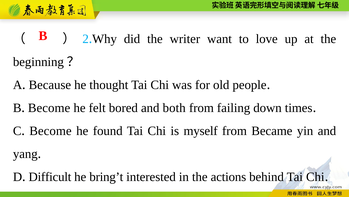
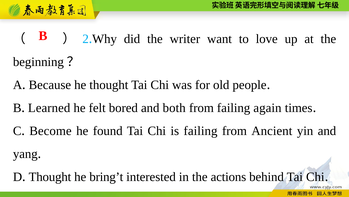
Become: Become -> Learned (49, 108)
down: down -> again (267, 108)
is myself: myself -> failing (201, 130)
Became: Became -> Ancient (272, 130)
Difficult: Difficult -> Thought (50, 176)
